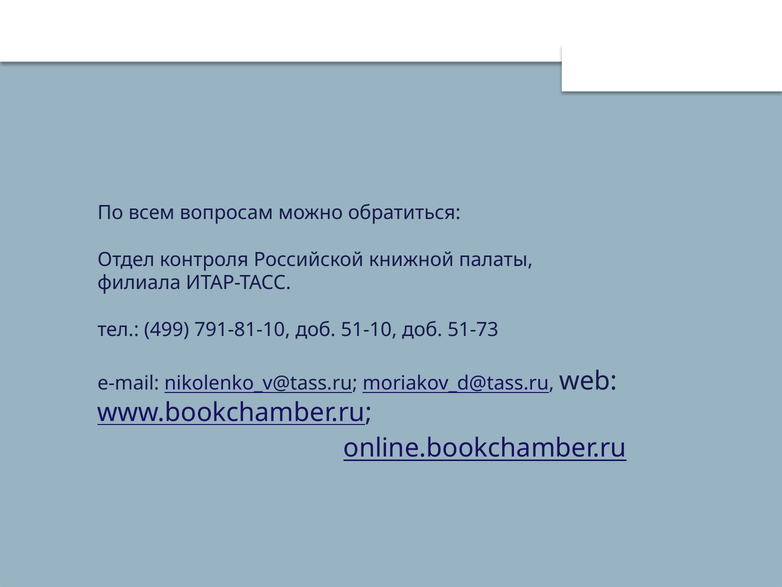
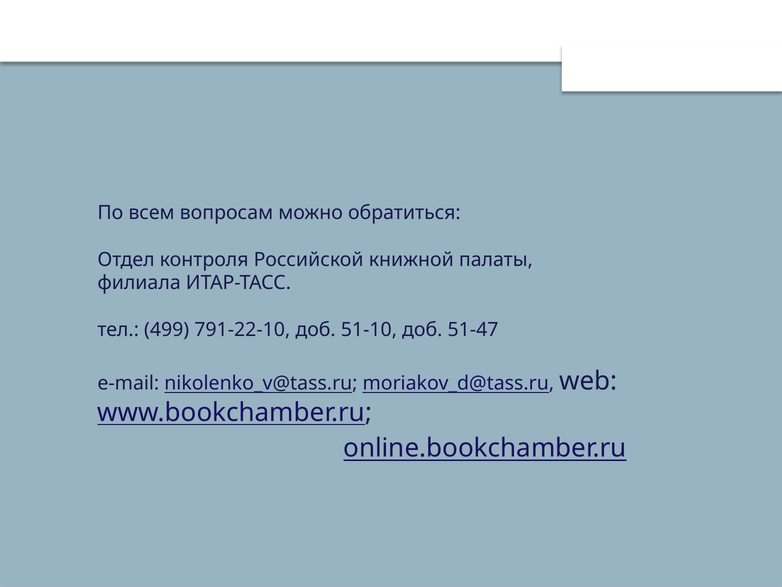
791-81-10: 791-81-10 -> 791-22-10 (242, 330)
51-73: 51-73 -> 51-47 (473, 330)
